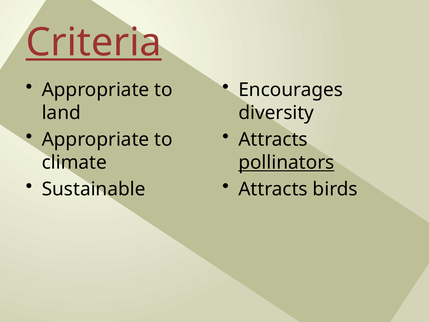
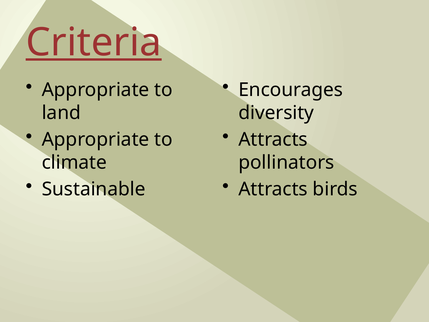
pollinators underline: present -> none (286, 162)
